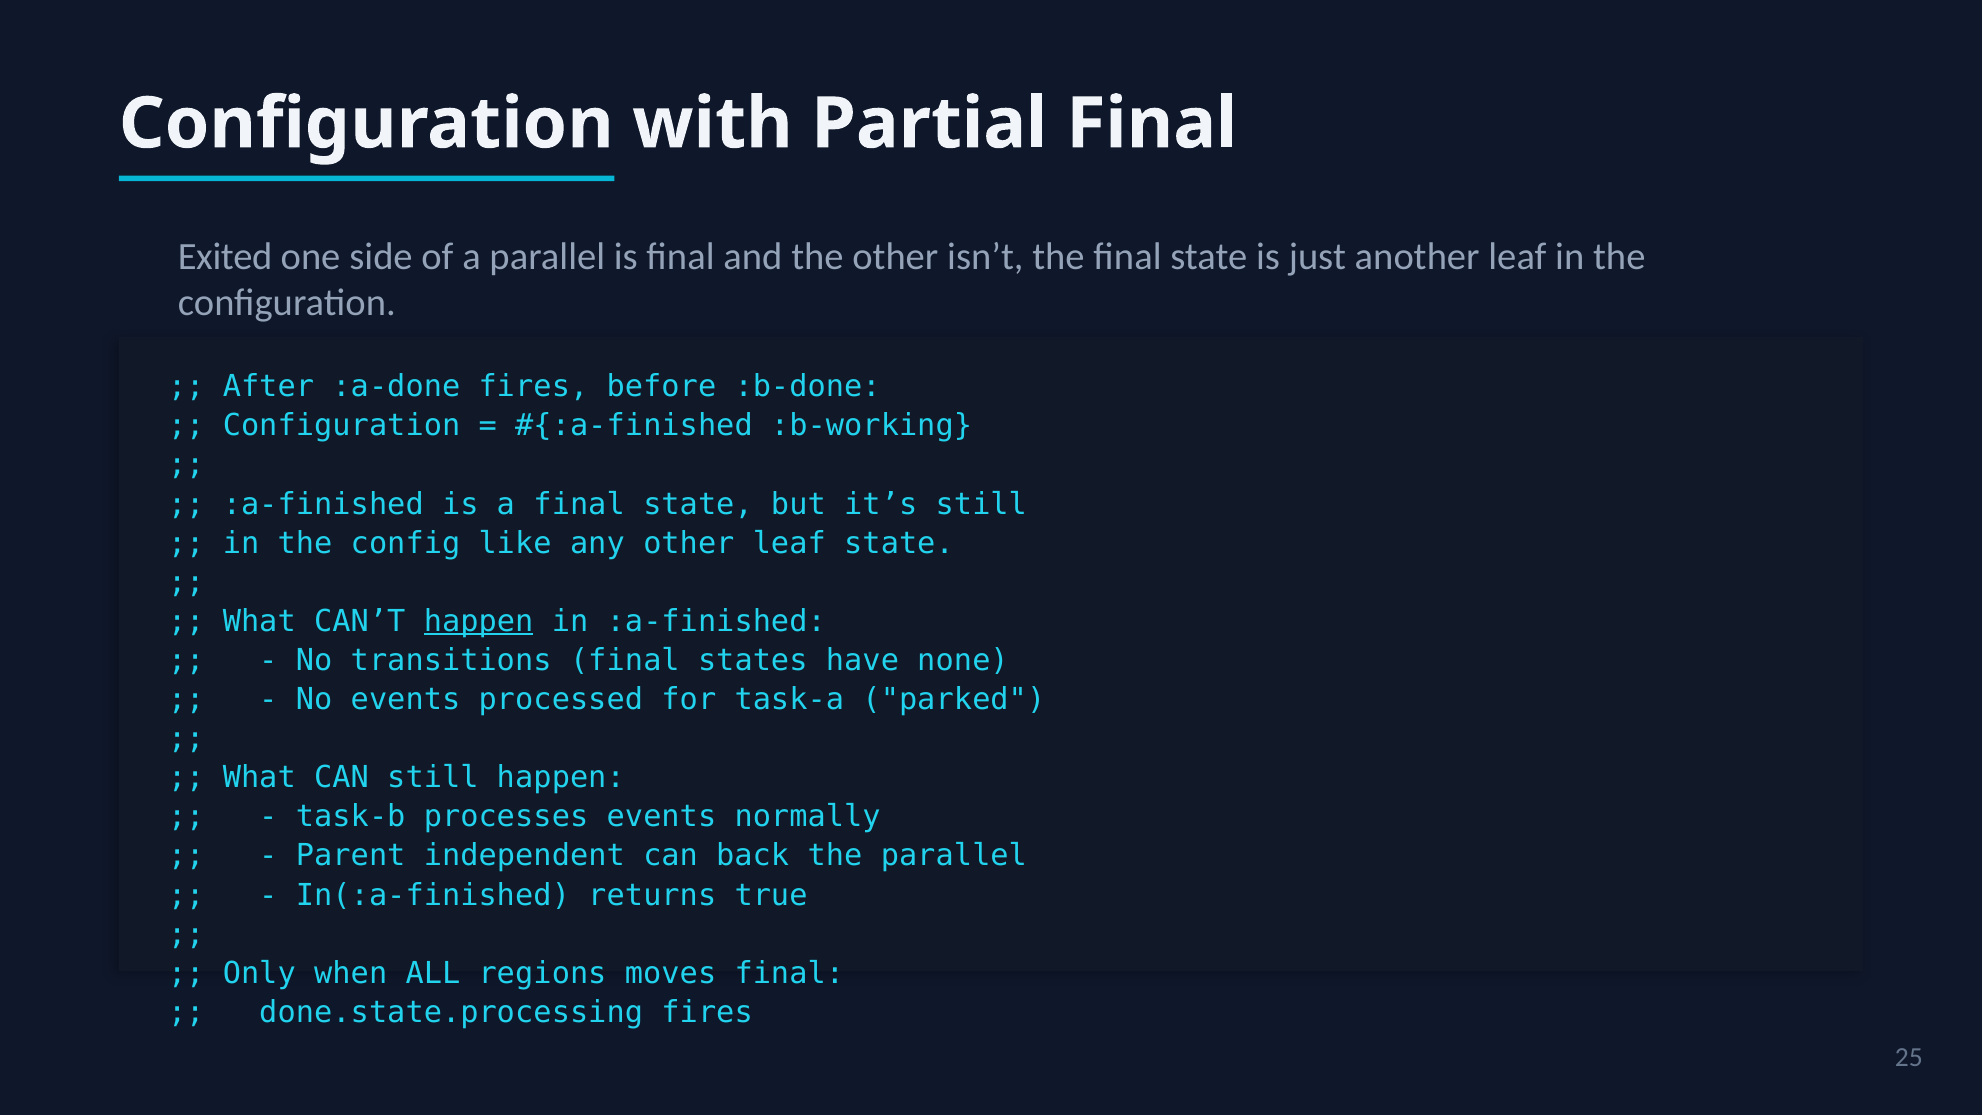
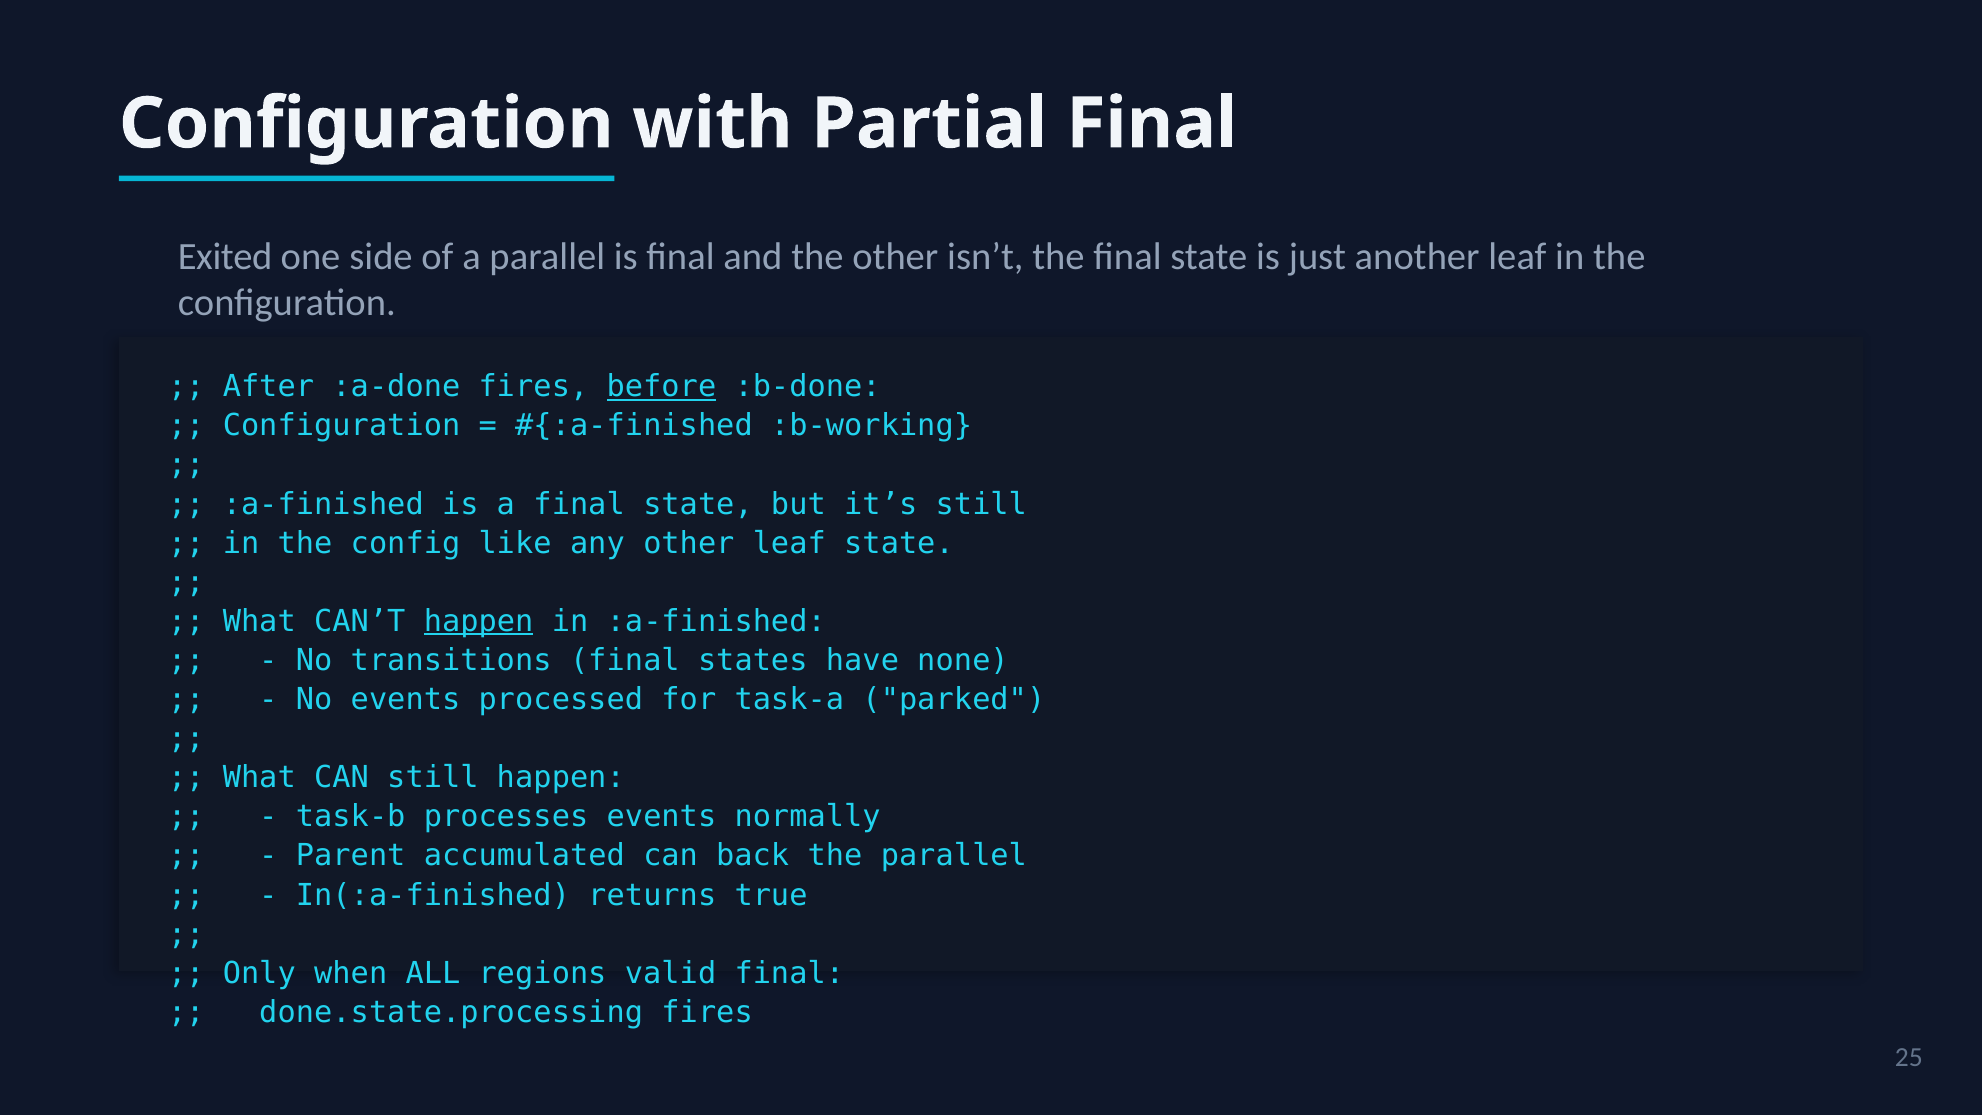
before underline: none -> present (661, 387)
independent: independent -> accumulated (524, 856)
moves: moves -> valid (671, 973)
